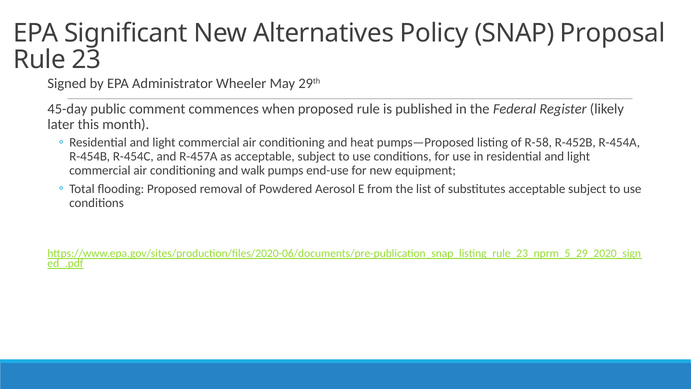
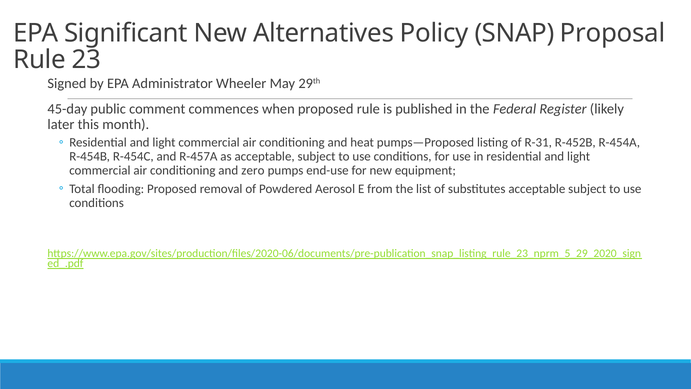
R-58: R-58 -> R-31 (538, 142)
walk: walk -> zero (253, 170)
